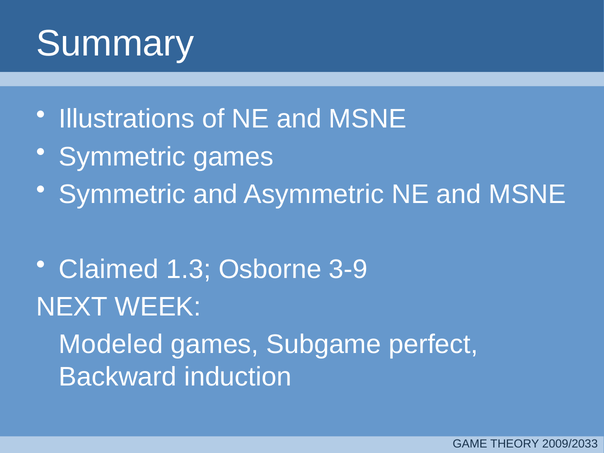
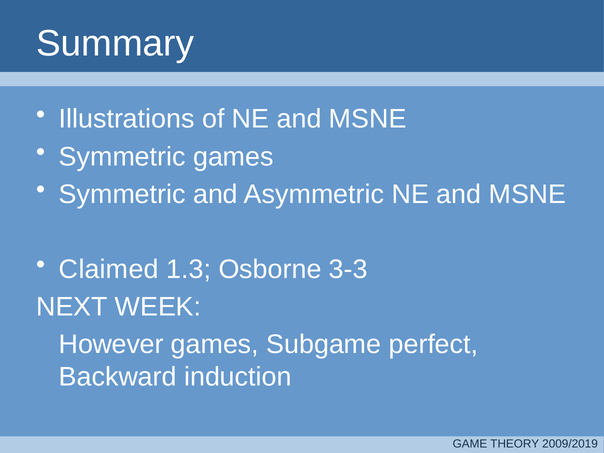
3-9: 3-9 -> 3-3 (348, 269)
Modeled: Modeled -> However (111, 345)
2009/2033: 2009/2033 -> 2009/2019 (570, 444)
